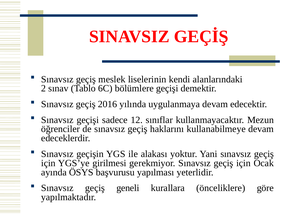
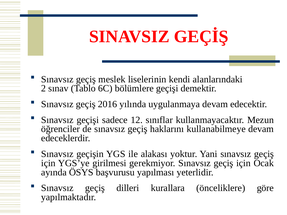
geneli: geneli -> dilleri (128, 188)
